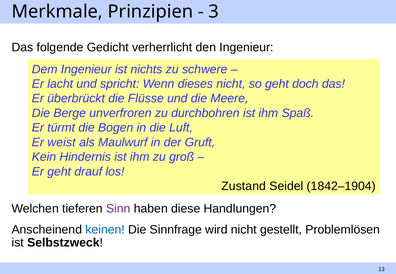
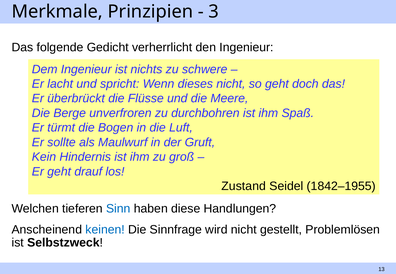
weist: weist -> sollte (62, 142)
1842–1904: 1842–1904 -> 1842–1955 (341, 186)
Sinn colour: purple -> blue (118, 209)
